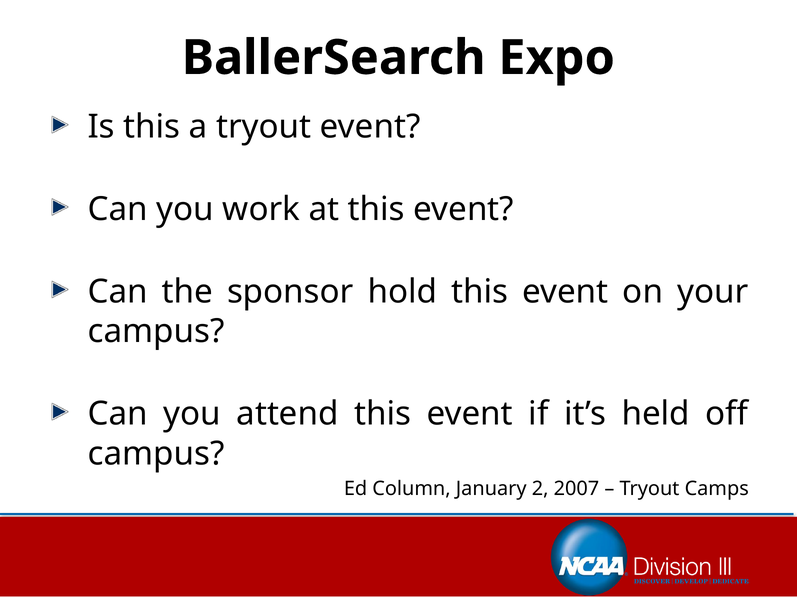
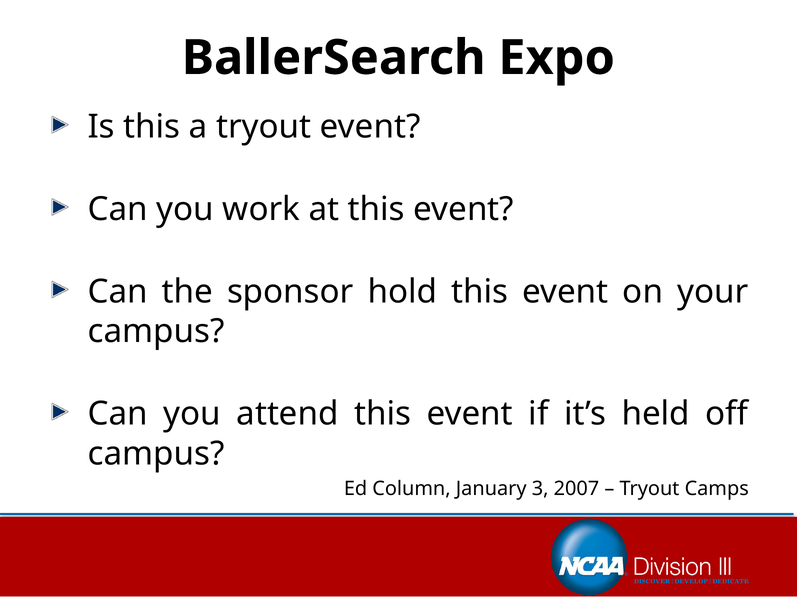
2: 2 -> 3 (540, 488)
